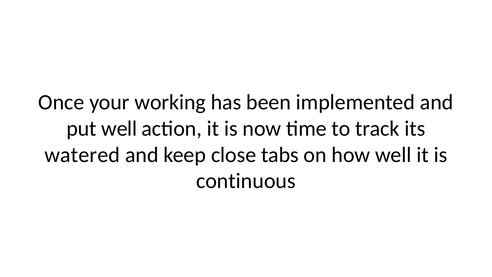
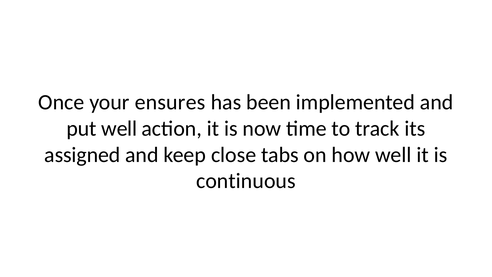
working: working -> ensures (170, 102)
watered: watered -> assigned (82, 155)
